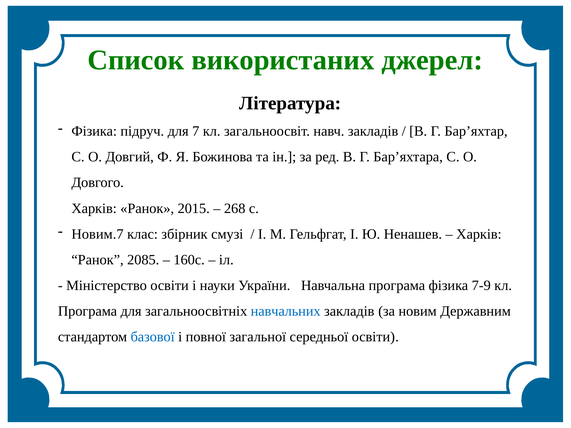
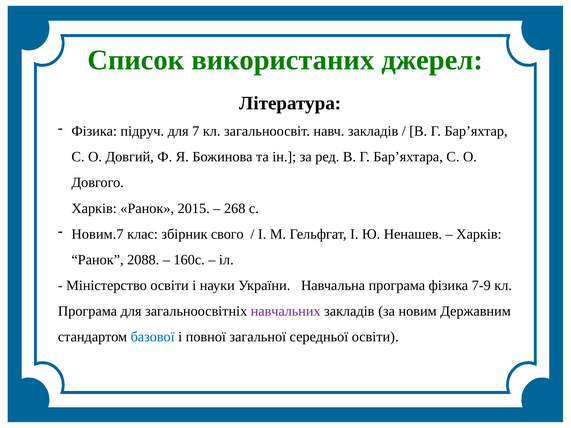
смузі: смузі -> свого (227, 234)
2085: 2085 -> 2088 (143, 260)
навчальних colour: blue -> purple (286, 311)
